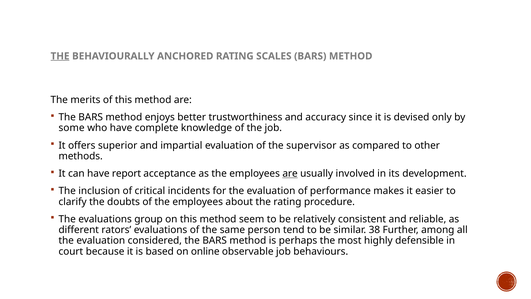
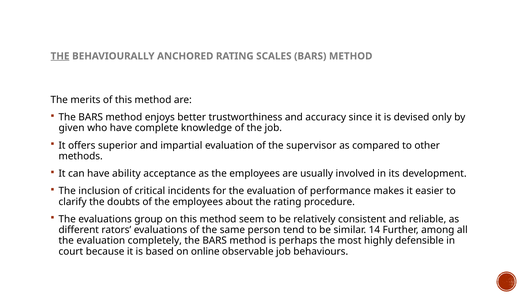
some: some -> given (72, 128)
report: report -> ability (126, 173)
are underline: present -> none (290, 173)
38: 38 -> 14 (374, 230)
considered: considered -> completely (155, 240)
